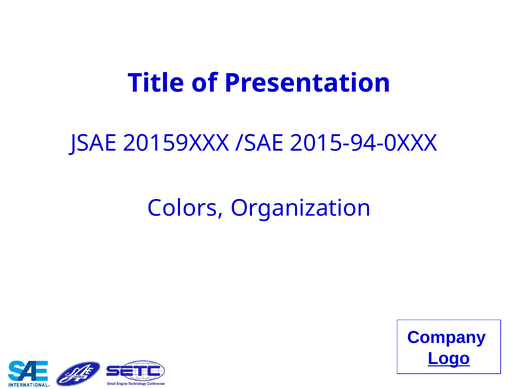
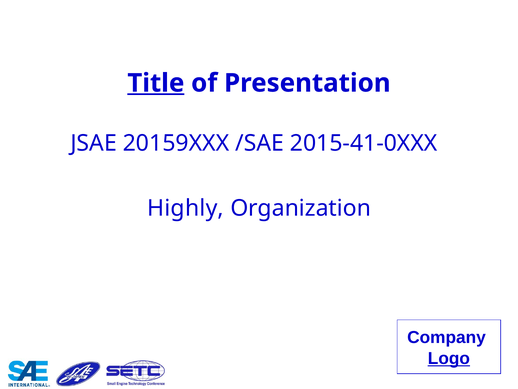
Title underline: none -> present (156, 83)
2015-94-0XXX: 2015-94-0XXX -> 2015-41-0XXX (364, 143)
Colors: Colors -> Highly (186, 208)
